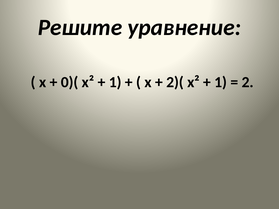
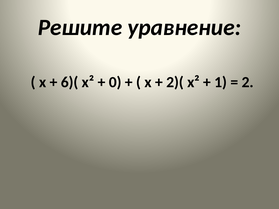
0)(: 0)( -> 6)( (70, 82)
1: 1 -> 0 (115, 82)
